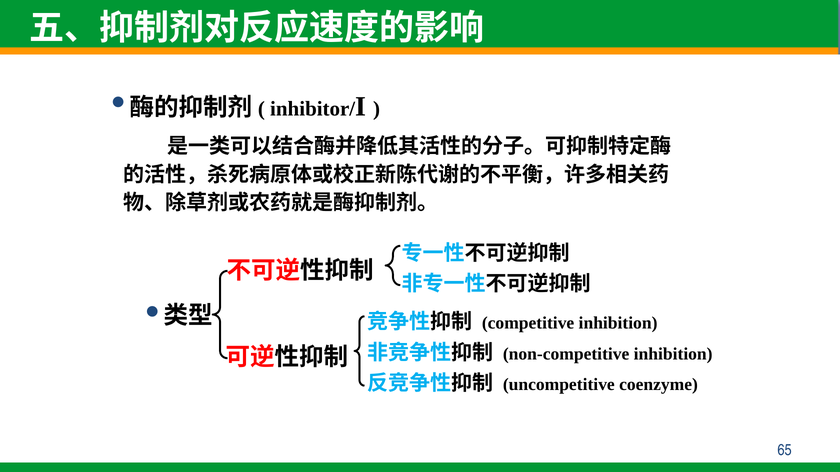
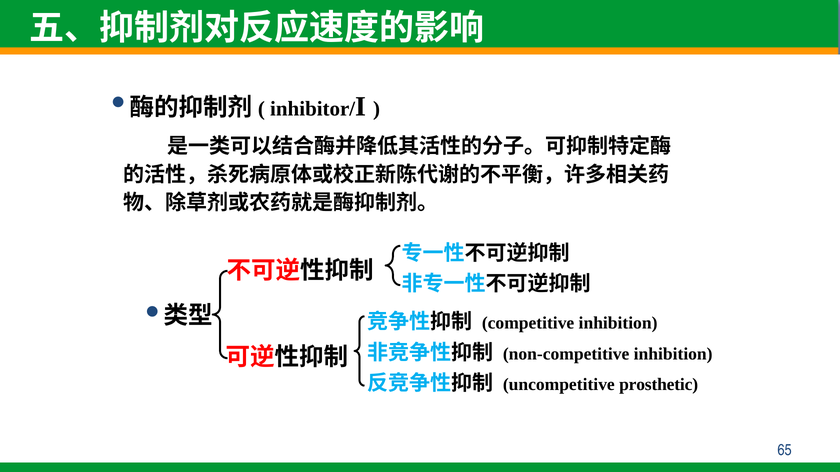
coenzyme: coenzyme -> prosthetic (659, 385)
